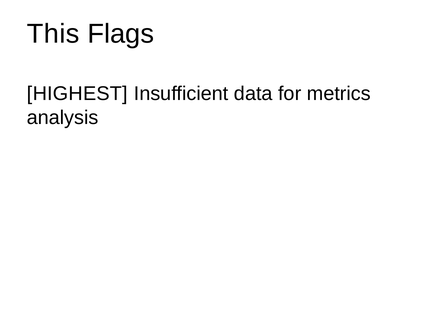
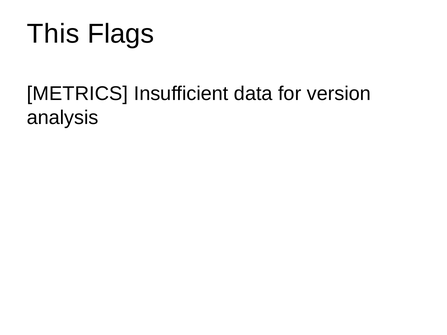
HIGHEST: HIGHEST -> METRICS (77, 94)
metrics: metrics -> version (339, 94)
